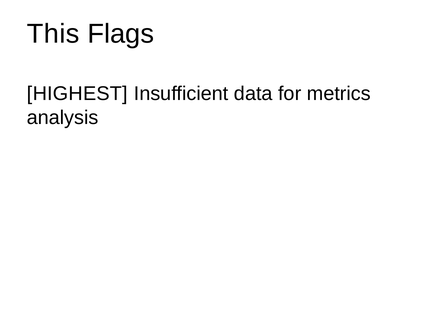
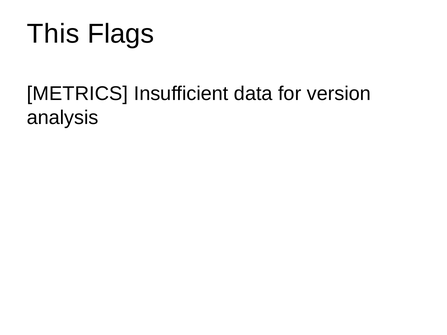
HIGHEST: HIGHEST -> METRICS (77, 94)
metrics: metrics -> version (339, 94)
